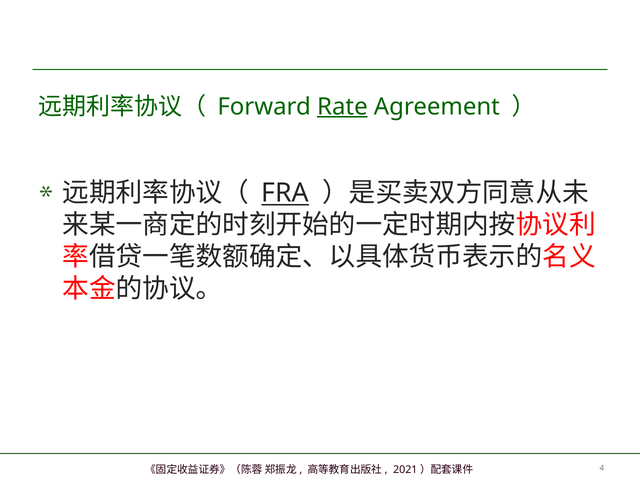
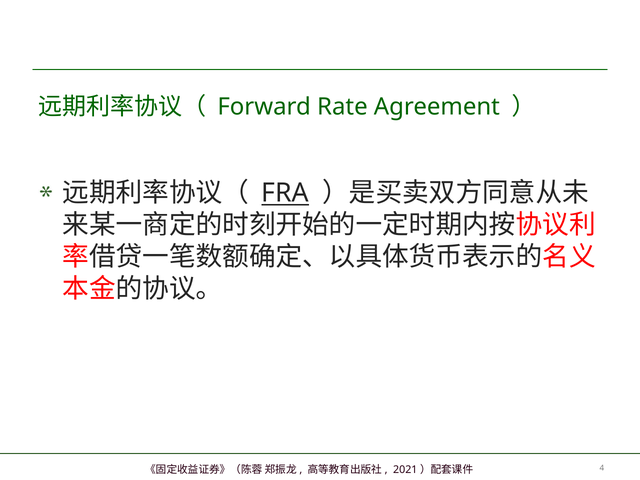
Rate underline: present -> none (342, 107)
